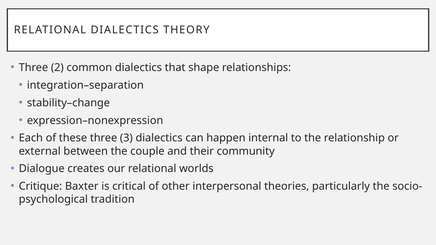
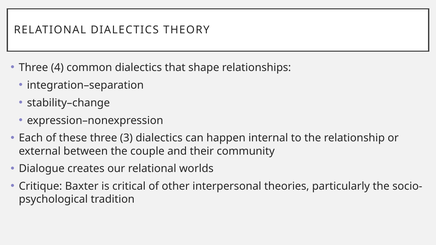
2: 2 -> 4 (57, 68)
